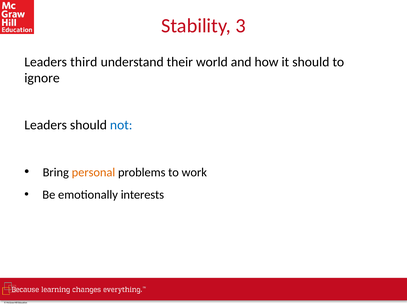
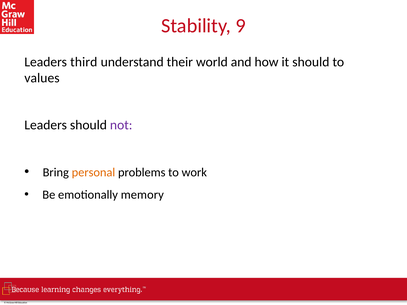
3: 3 -> 9 (241, 26)
ignore: ignore -> values (42, 78)
not colour: blue -> purple (121, 125)
interests: interests -> memory (142, 195)
